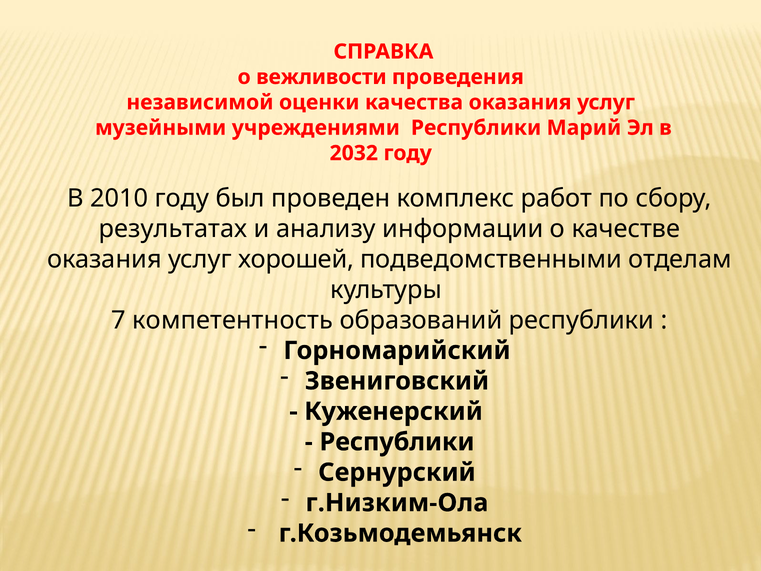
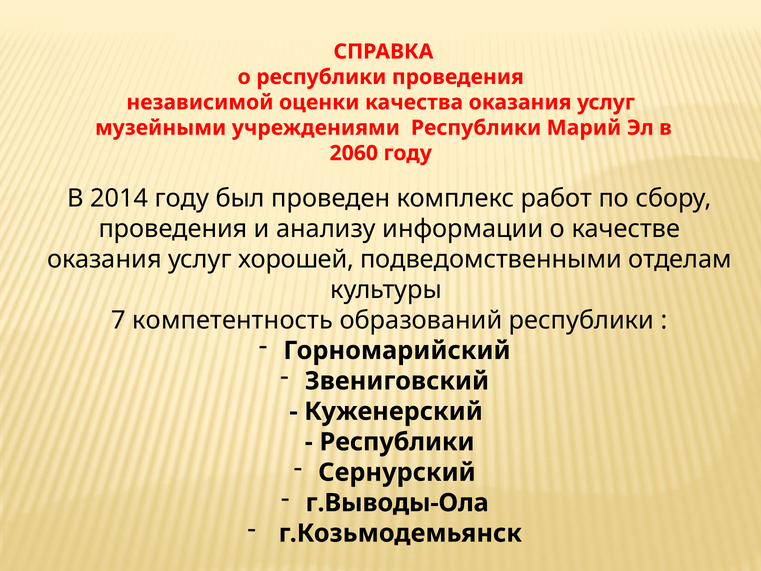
о вежливости: вежливости -> республики (321, 77)
2032: 2032 -> 2060 (354, 153)
2010: 2010 -> 2014 (119, 198)
результатах: результатах -> проведения (173, 229)
г.Низким-Ола: г.Низким-Ола -> г.Выводы-Ола (397, 503)
